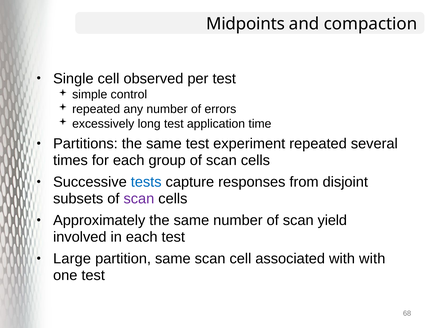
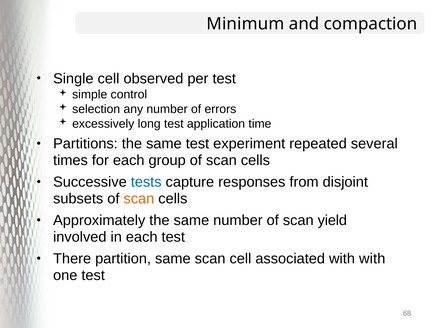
Midpoints: Midpoints -> Minimum (245, 24)
repeated: repeated -> selection (96, 109)
scan colour: purple -> orange (139, 199)
Large: Large -> There (72, 259)
